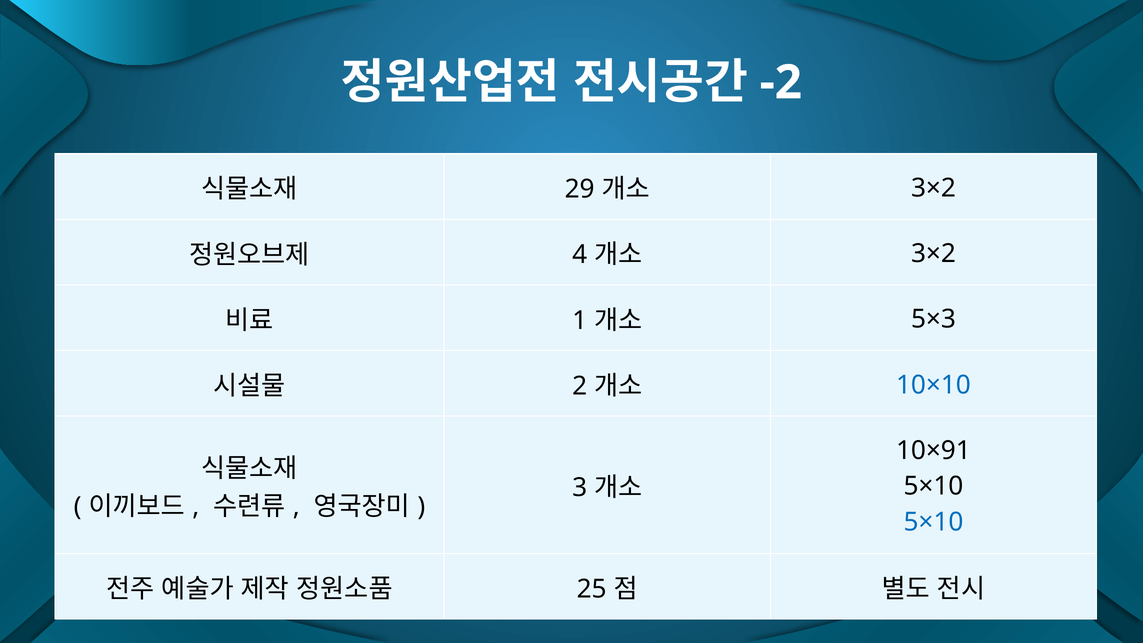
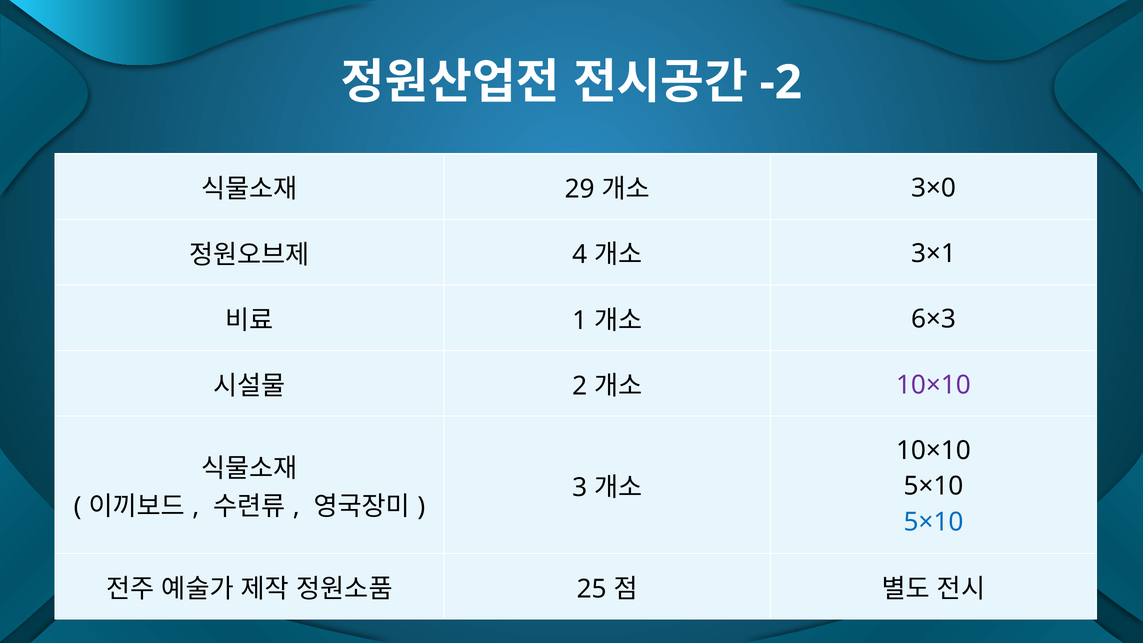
3×2: 3×2 -> 3×0 (933, 188)
3×2: 3×2 -> 3×1 (933, 254)
5×3: 5×3 -> 6×3 (933, 319)
10×10 colour: blue -> purple (933, 385)
10×91: 10×91 -> 10×10 (933, 451)
